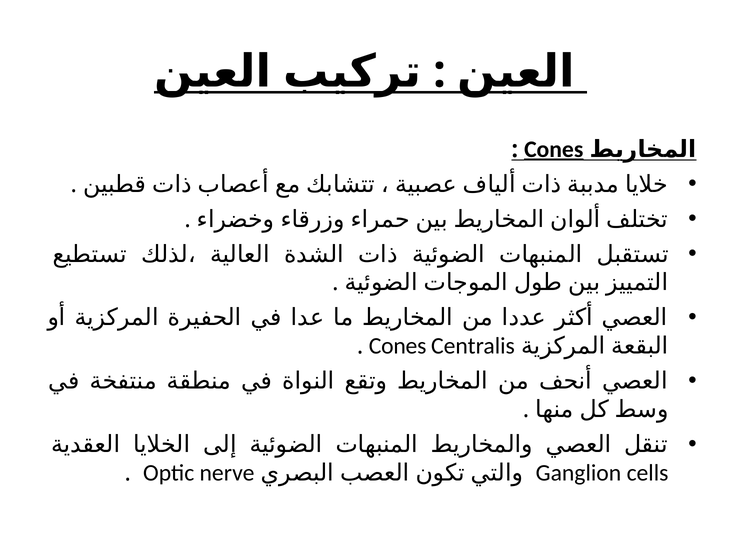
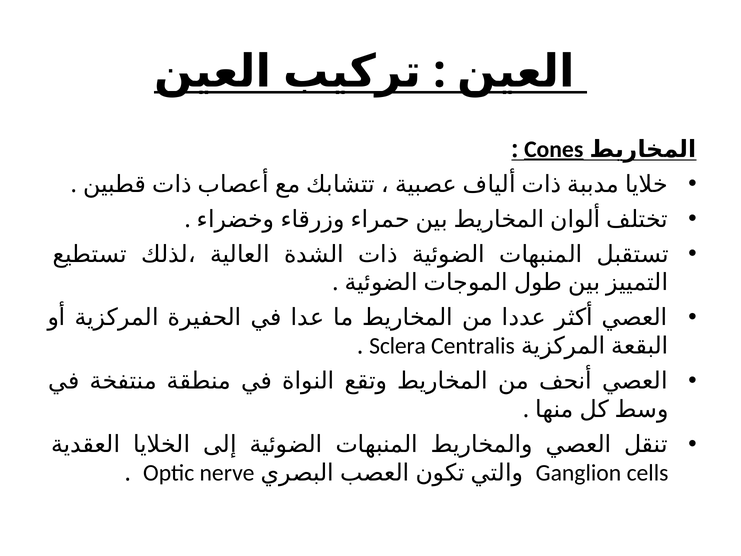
Cones: Cones -> Sclera (398, 346)
